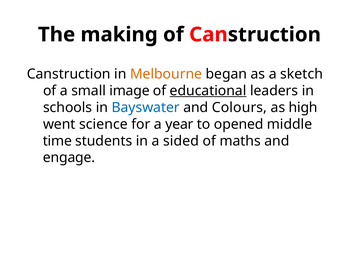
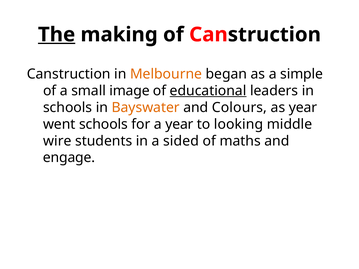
The underline: none -> present (57, 35)
sketch: sketch -> simple (302, 74)
Bayswater colour: blue -> orange (146, 108)
as high: high -> year (303, 108)
went science: science -> schools (103, 124)
opened: opened -> looking (239, 124)
time: time -> wire (57, 141)
